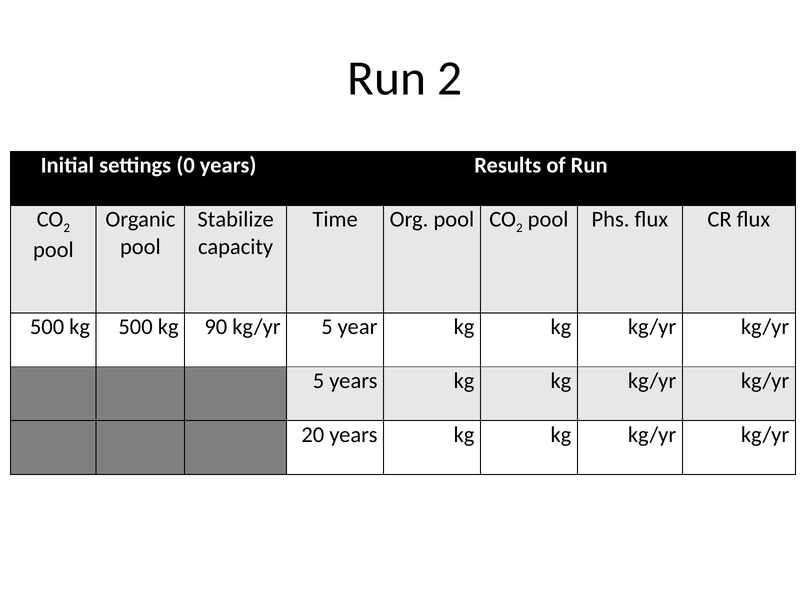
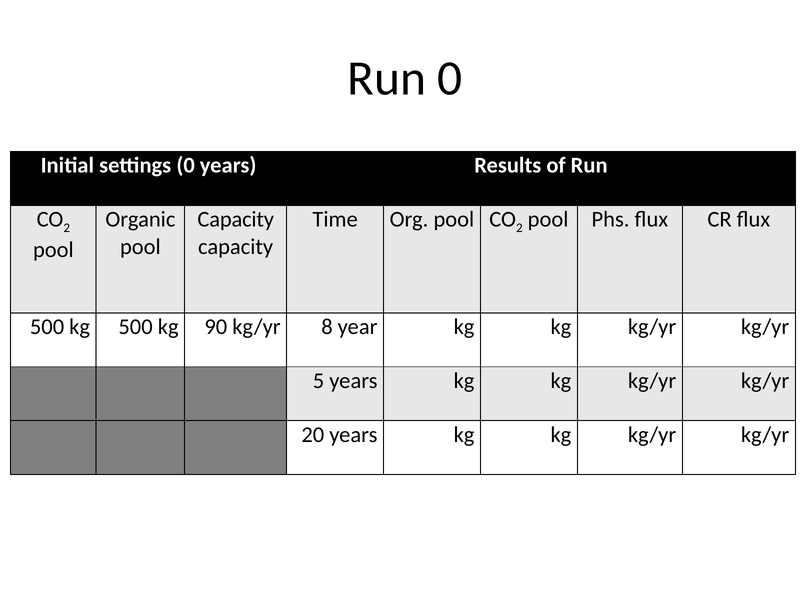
Run 2: 2 -> 0 (450, 78)
Stabilize: Stabilize -> Capacity (236, 219)
90 kg/yr 5: 5 -> 8 (327, 327)
